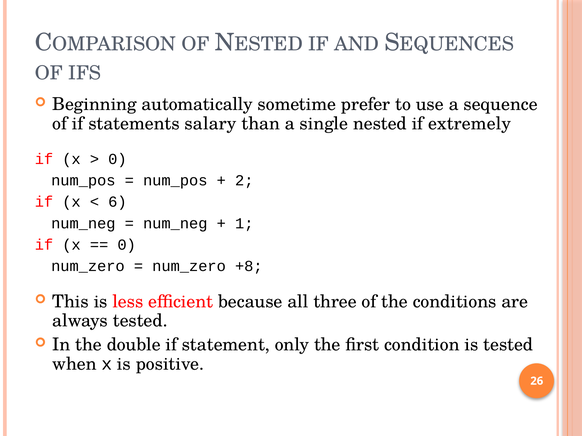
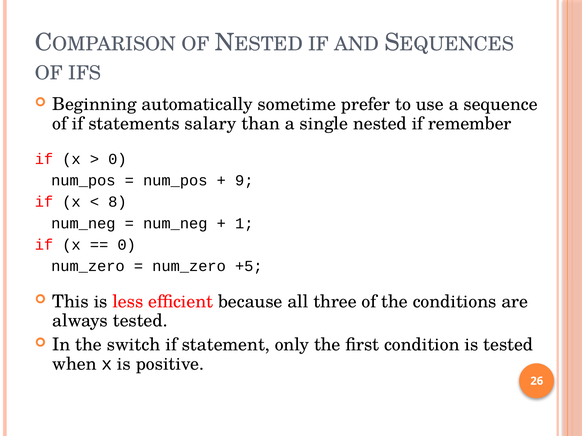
extremely: extremely -> remember (470, 124)
2: 2 -> 9 (244, 181)
6: 6 -> 8 (117, 202)
+8: +8 -> +5 (249, 266)
double: double -> switch (134, 345)
